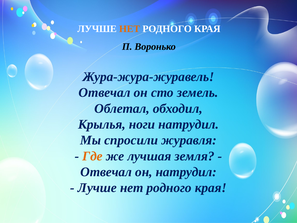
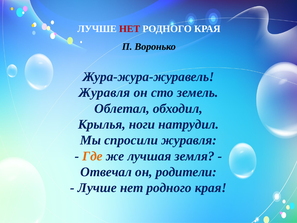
НЕТ colour: orange -> red (130, 29)
Отвечал: Отвечал -> Журавля (104, 93)
он натрудил: натрудил -> родители (186, 172)
